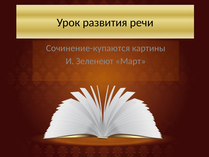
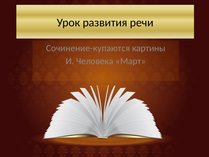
Зеленеют: Зеленеют -> Человека (95, 61)
